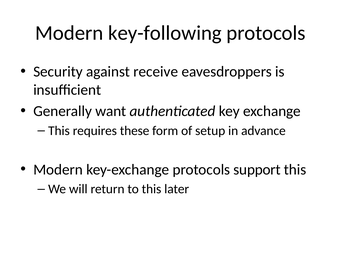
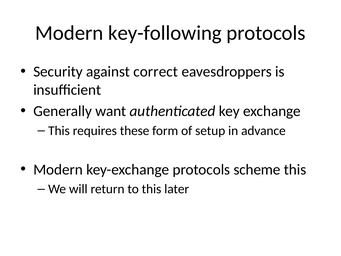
receive: receive -> correct (156, 72)
support: support -> scheme (257, 169)
